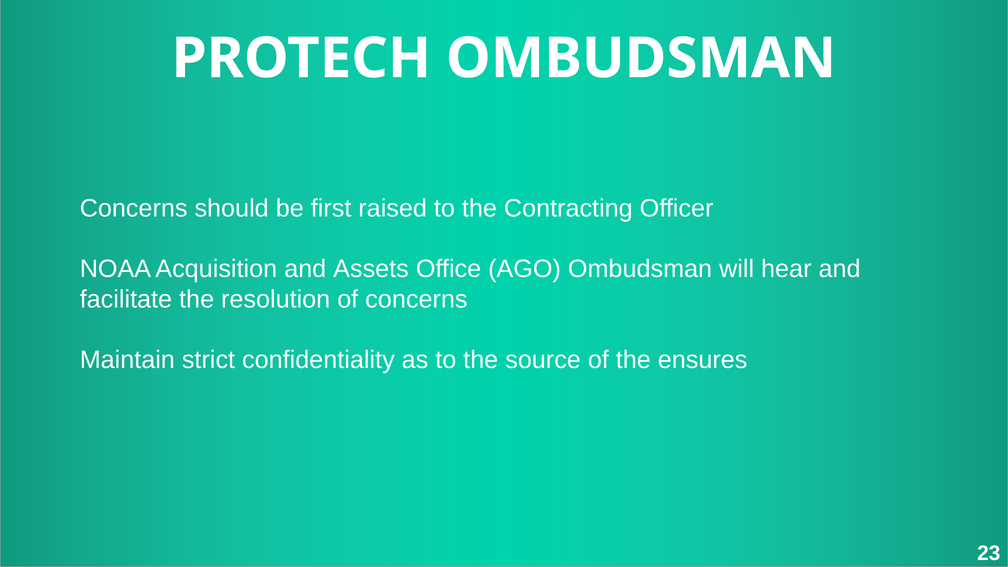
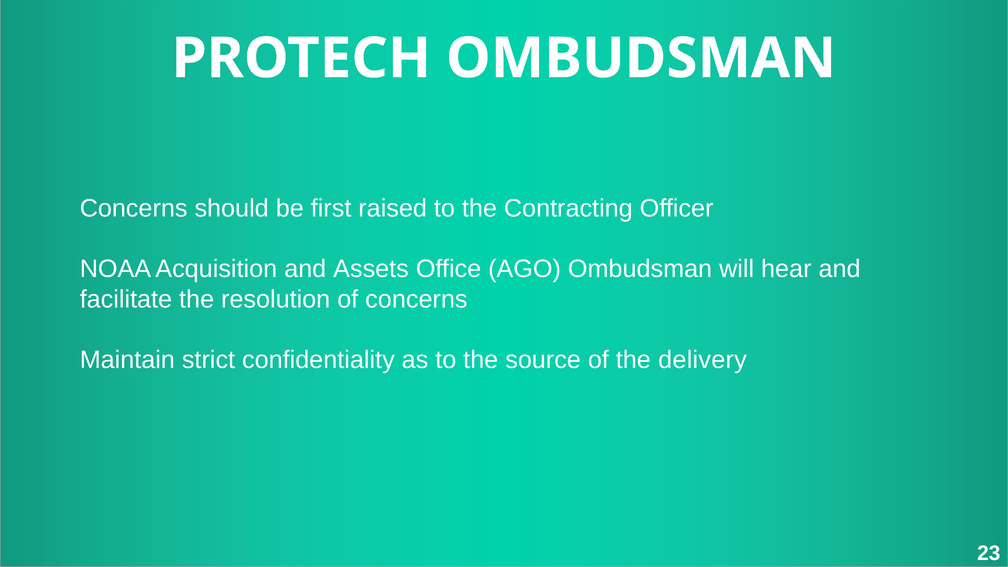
ensures: ensures -> delivery (703, 360)
